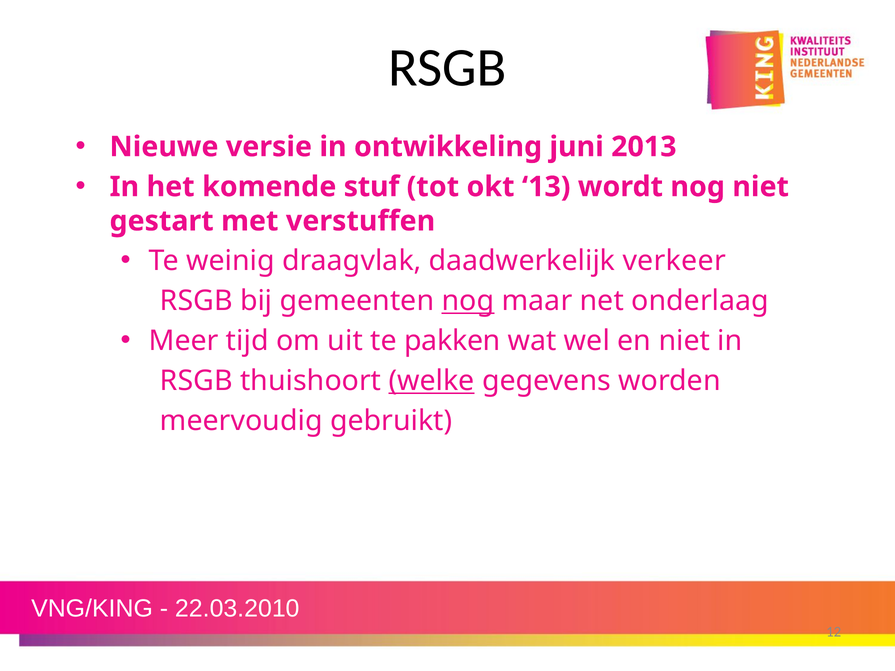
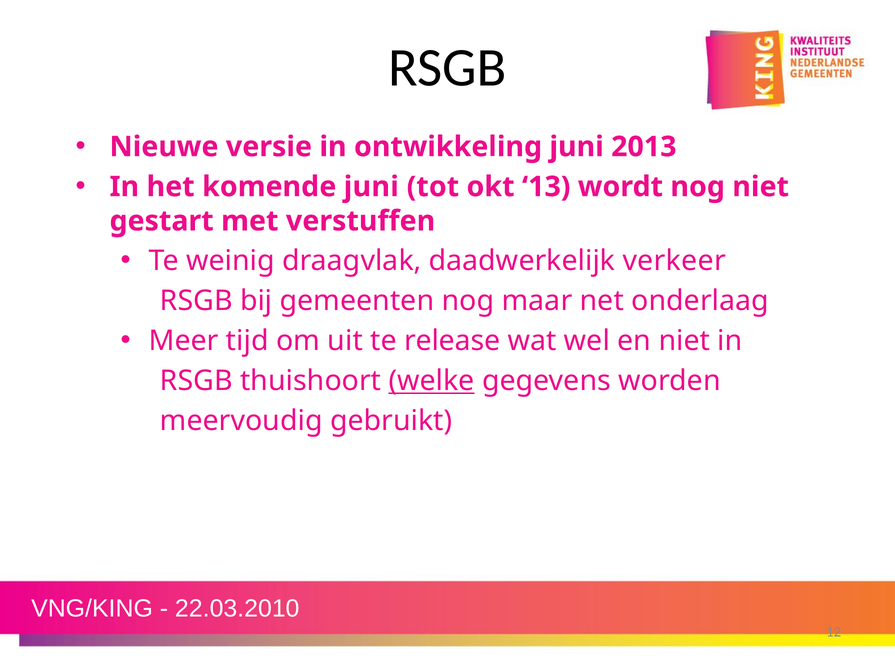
komende stuf: stuf -> juni (371, 187)
nog underline: present -> none (468, 301)
pakken: pakken -> release (452, 341)
